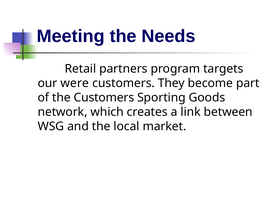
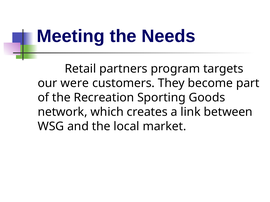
the Customers: Customers -> Recreation (104, 98)
